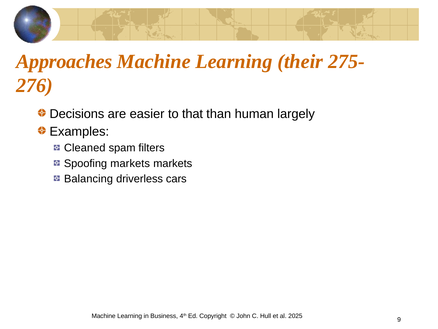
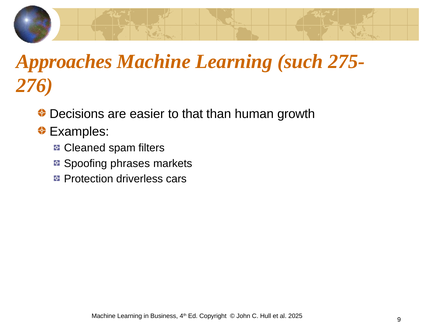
their: their -> such (300, 61)
largely: largely -> growth (296, 114)
Spoofing markets: markets -> phrases (130, 163)
Balancing: Balancing -> Protection (89, 178)
